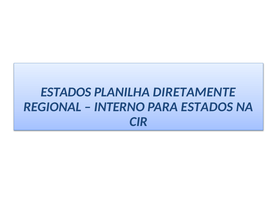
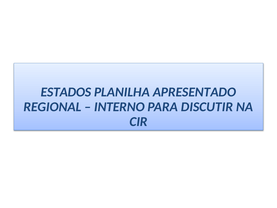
DIRETAMENTE: DIRETAMENTE -> APRESENTADO (194, 92)
PARA ESTADOS: ESTADOS -> DISCUTIR (207, 107)
